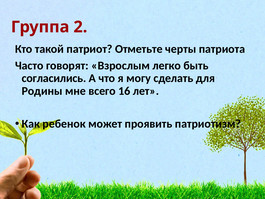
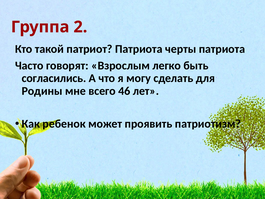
патриот Отметьте: Отметьте -> Патриота (139, 49)
16: 16 -> 46 (124, 91)
